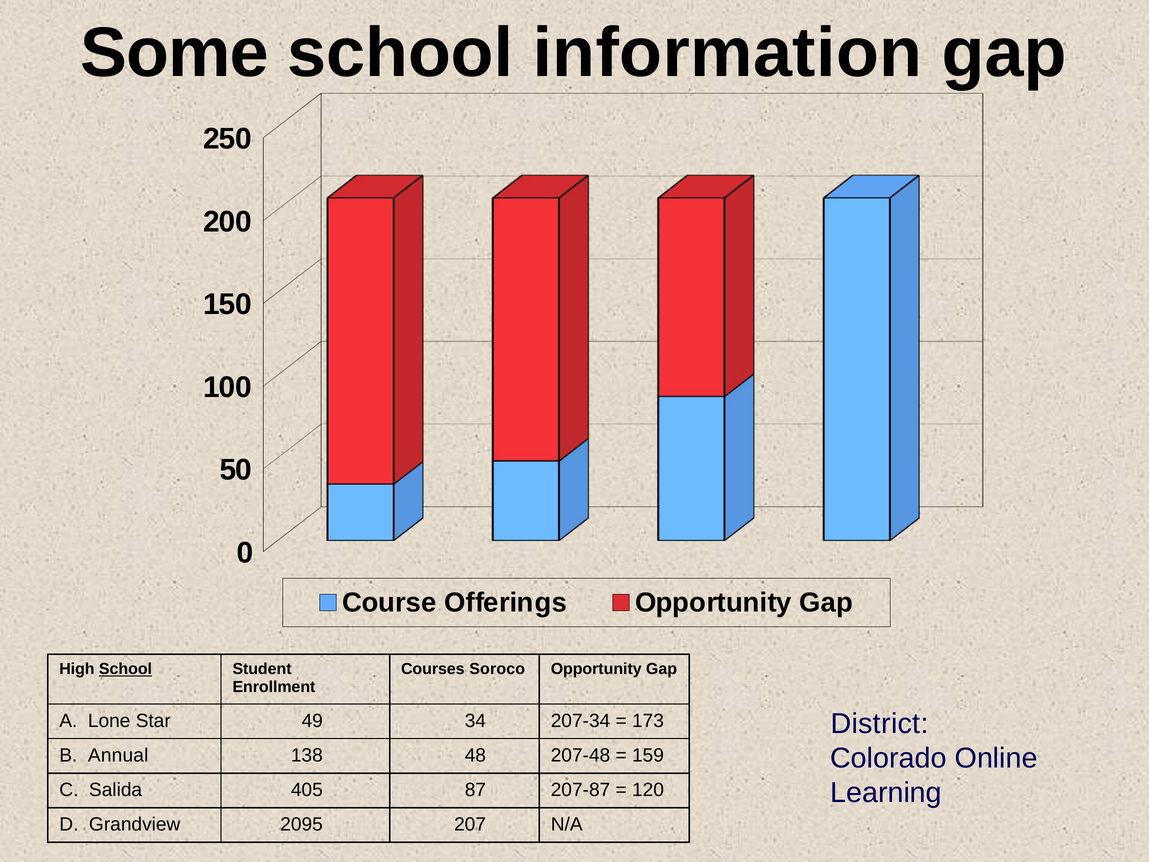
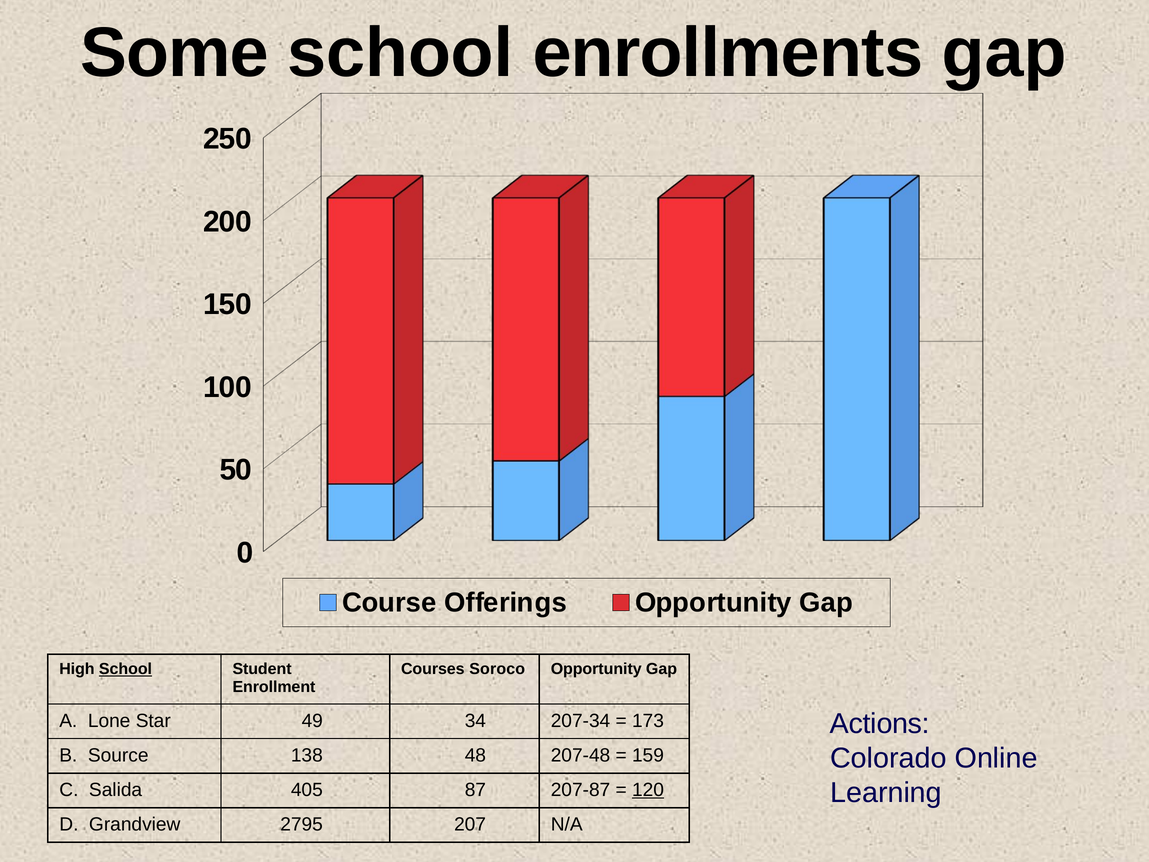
information: information -> enrollments (728, 53)
District: District -> Actions (880, 723)
Annual: Annual -> Source (118, 755)
120 underline: none -> present (648, 790)
2095: 2095 -> 2795 (302, 824)
